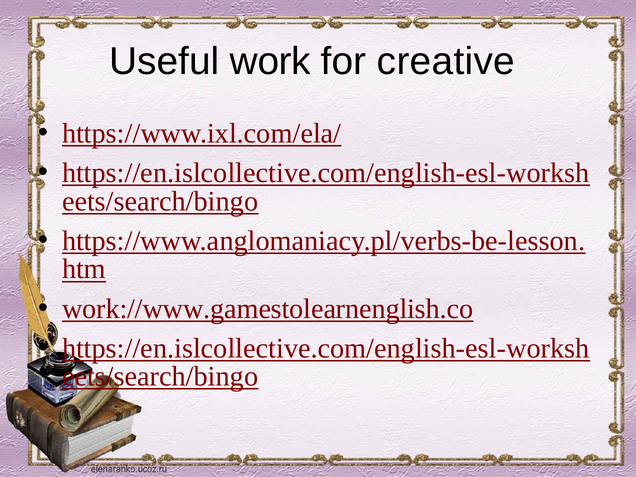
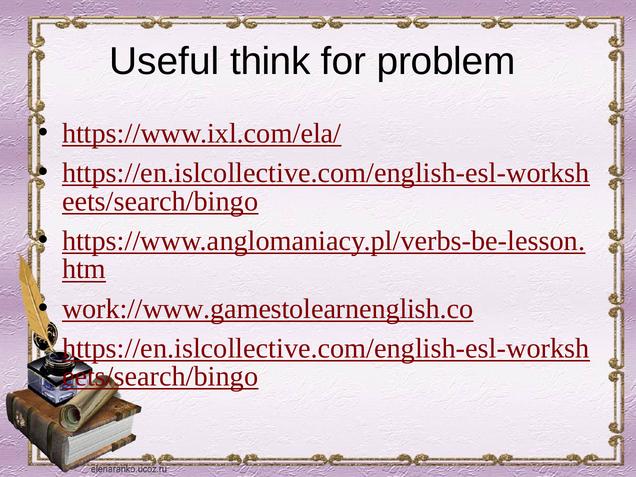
work: work -> think (270, 62)
creative: creative -> problem (446, 62)
